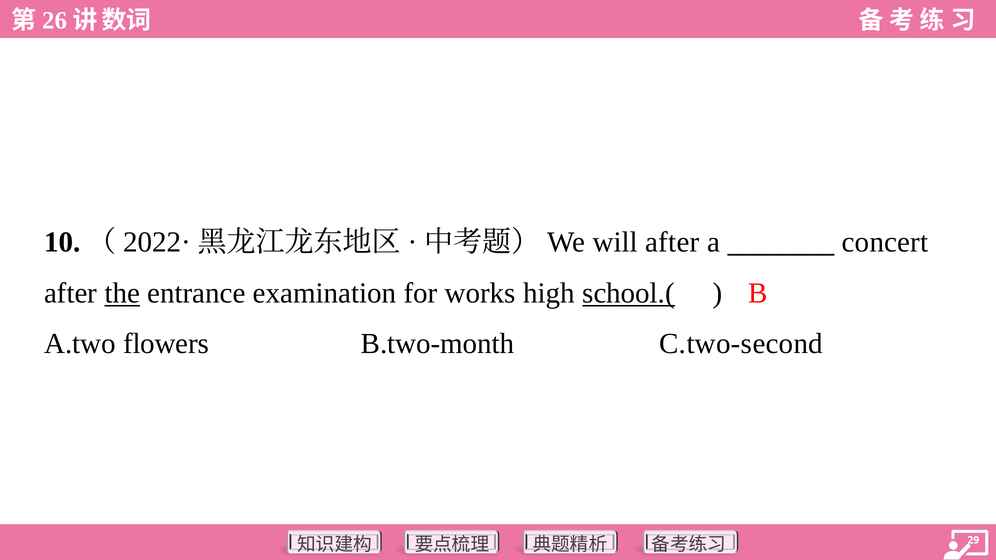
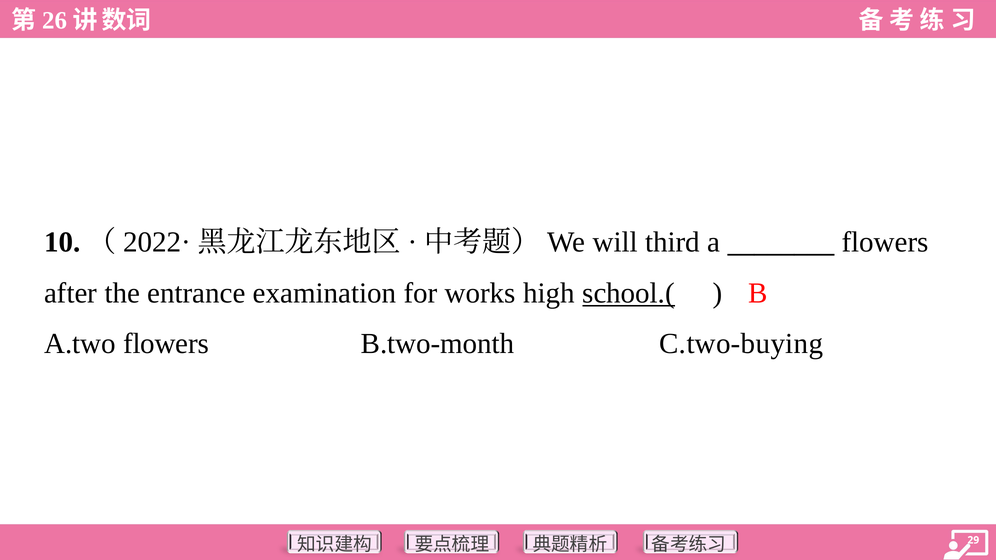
will after: after -> third (673, 242)
concert: concert -> flowers (885, 242)
the underline: present -> none (122, 293)
C.two-second: C.two-second -> C.two-buying (741, 344)
